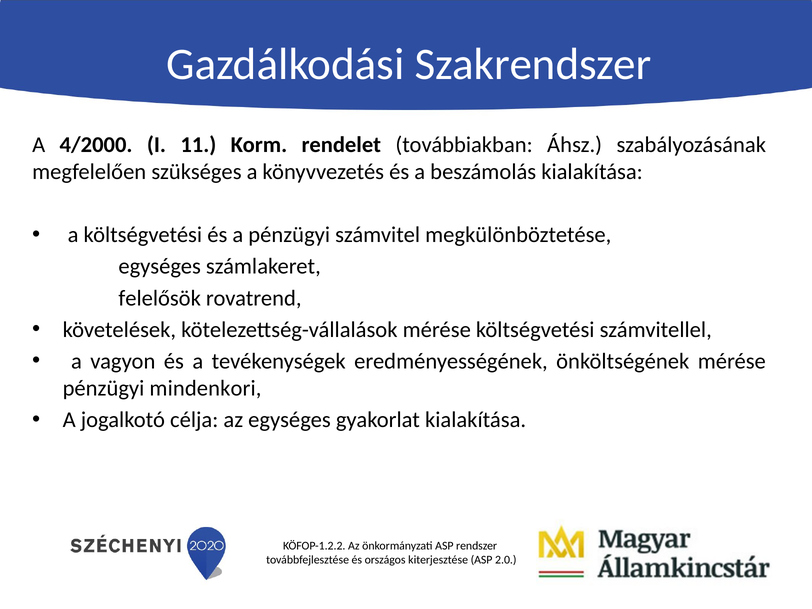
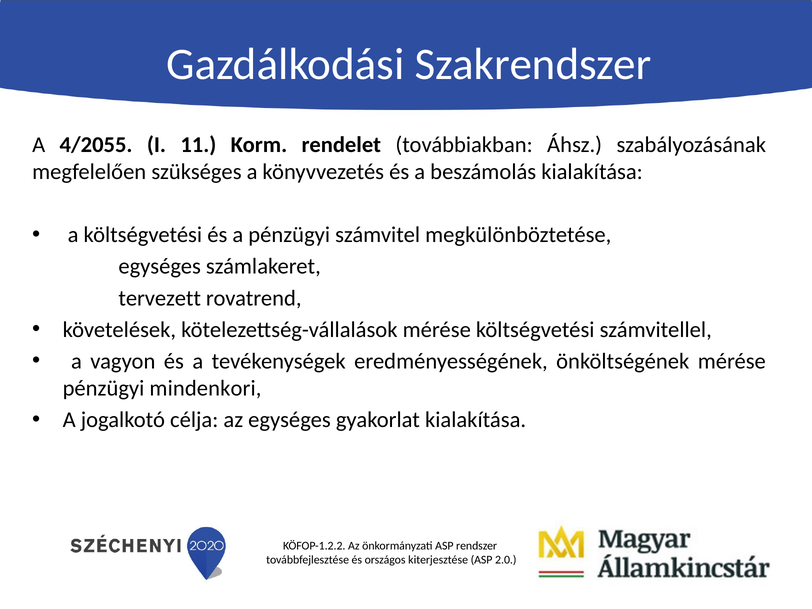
4/2000: 4/2000 -> 4/2055 (96, 145)
felelősök: felelősök -> tervezett (160, 298)
